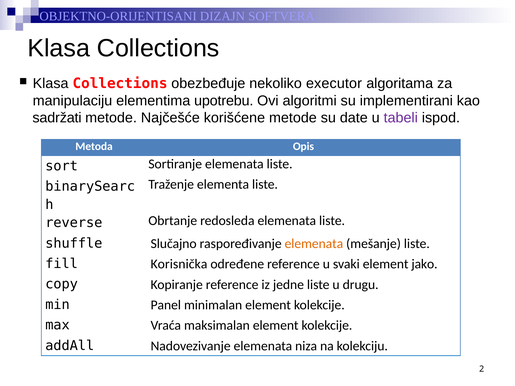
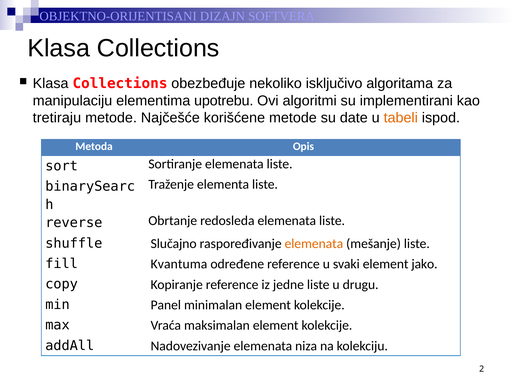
executor: executor -> isključivo (334, 84)
sadržati: sadržati -> tretiraju (57, 118)
tabeli colour: purple -> orange (401, 118)
Korisnička: Korisnička -> Kvantuma (179, 264)
